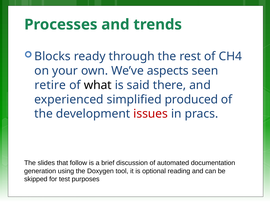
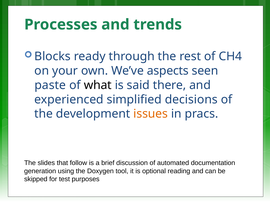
retire: retire -> paste (50, 85)
produced: produced -> decisions (191, 100)
issues colour: red -> orange (151, 114)
